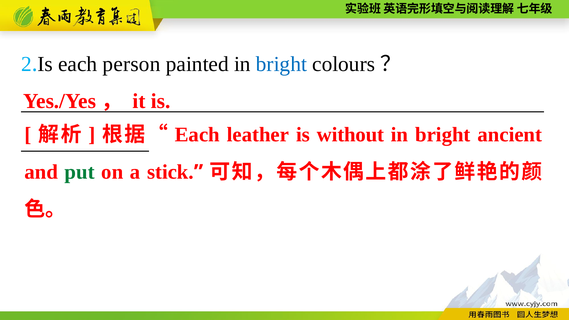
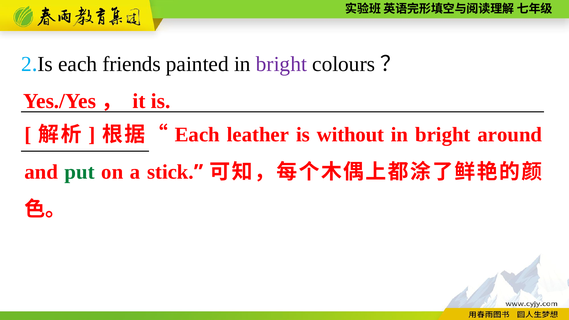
person: person -> friends (132, 64)
bright colour: blue -> purple (281, 64)
ancient: ancient -> around (510, 135)
